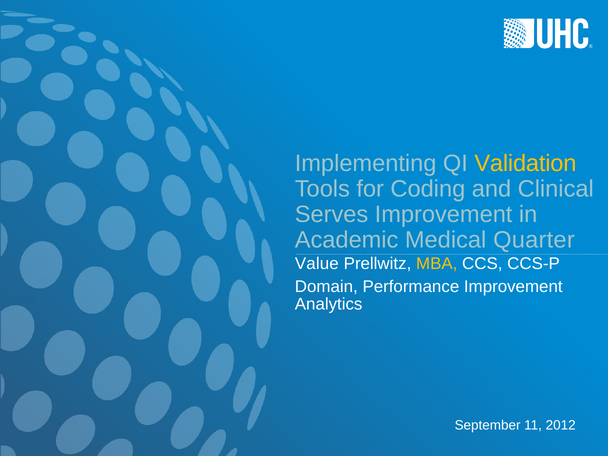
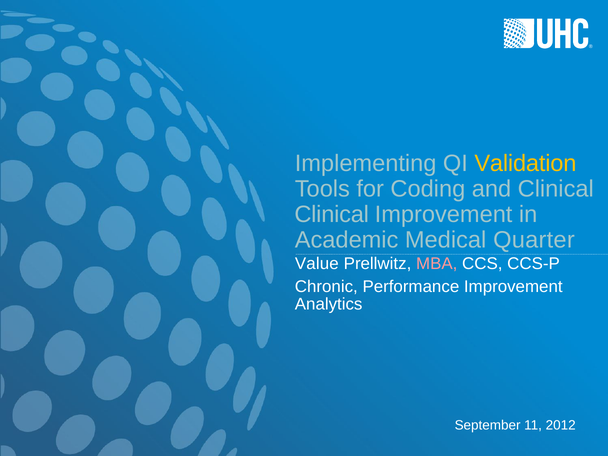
Serves: Serves -> Clinical (332, 214)
MBA colour: yellow -> pink (437, 264)
Domain: Domain -> Chronic (326, 287)
